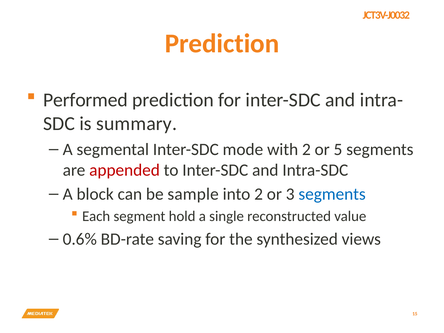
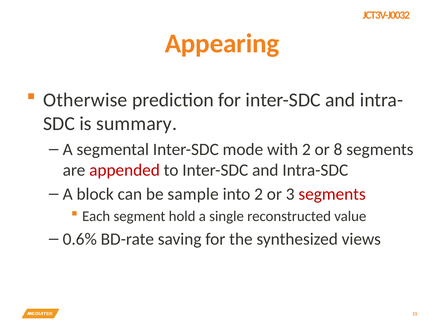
Prediction: Prediction -> Appearing (222, 44)
Performed: Performed -> Otherwise (85, 100)
5: 5 -> 8 (338, 149)
segments colour: blue -> red (332, 194)
